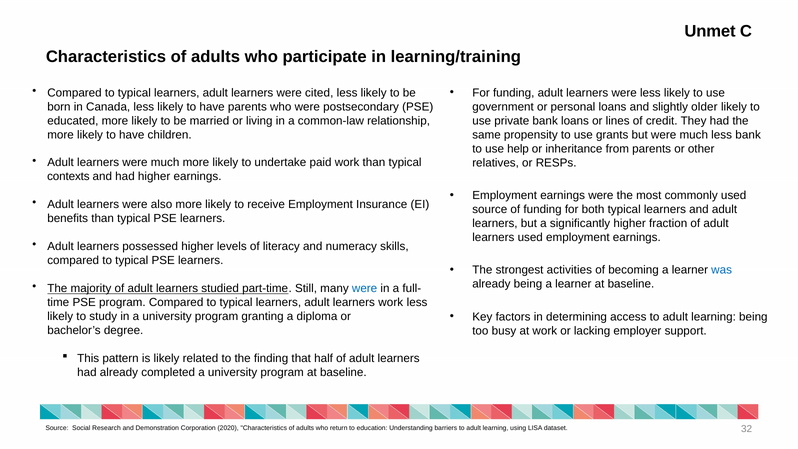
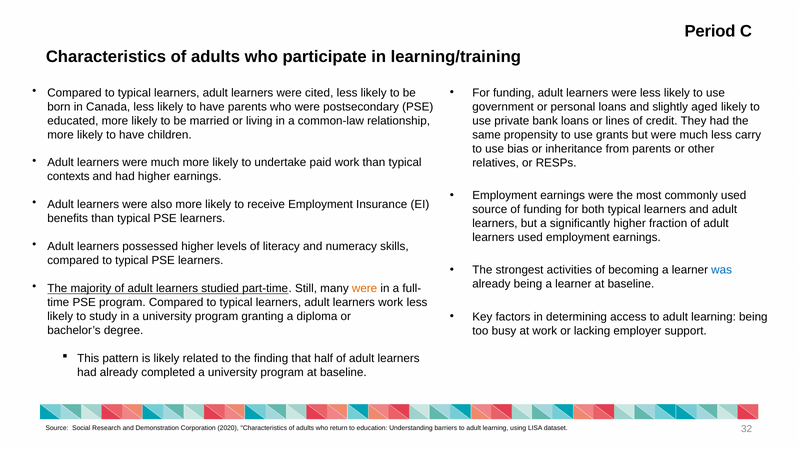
Unmet: Unmet -> Period (710, 31)
older: older -> aged (704, 107)
less bank: bank -> carry (748, 135)
help: help -> bias (518, 149)
were colour: blue -> orange (365, 288)
